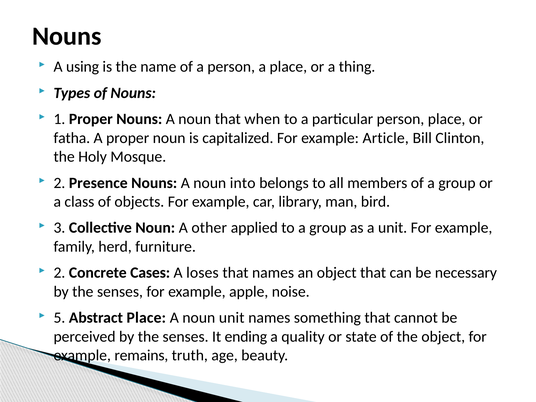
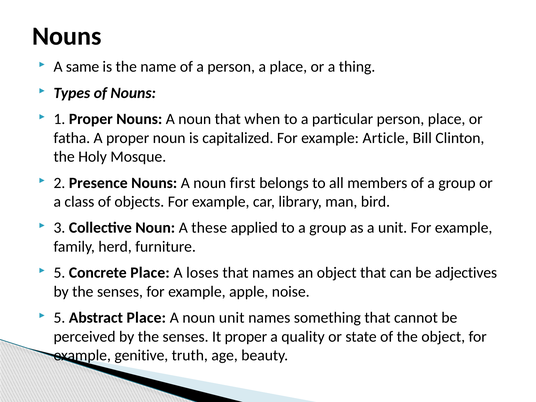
using: using -> same (83, 67)
into: into -> first (243, 183)
other: other -> these (209, 228)
2: 2 -> 5 (59, 273)
Concrete Cases: Cases -> Place (150, 273)
necessary: necessary -> adjectives (466, 273)
It ending: ending -> proper (246, 337)
remains: remains -> genitive (141, 355)
